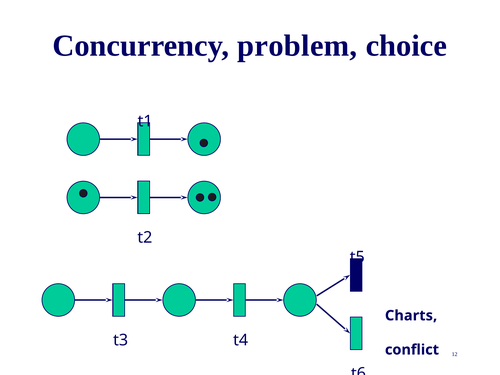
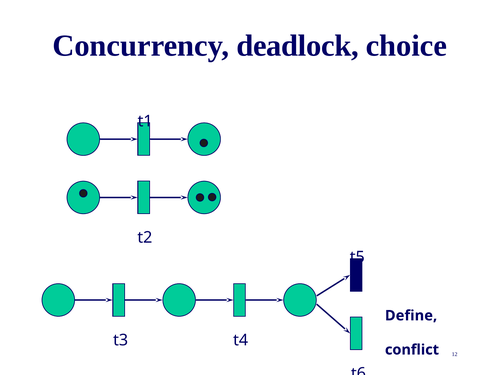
problem: problem -> deadlock (298, 46)
Charts: Charts -> Define (411, 316)
